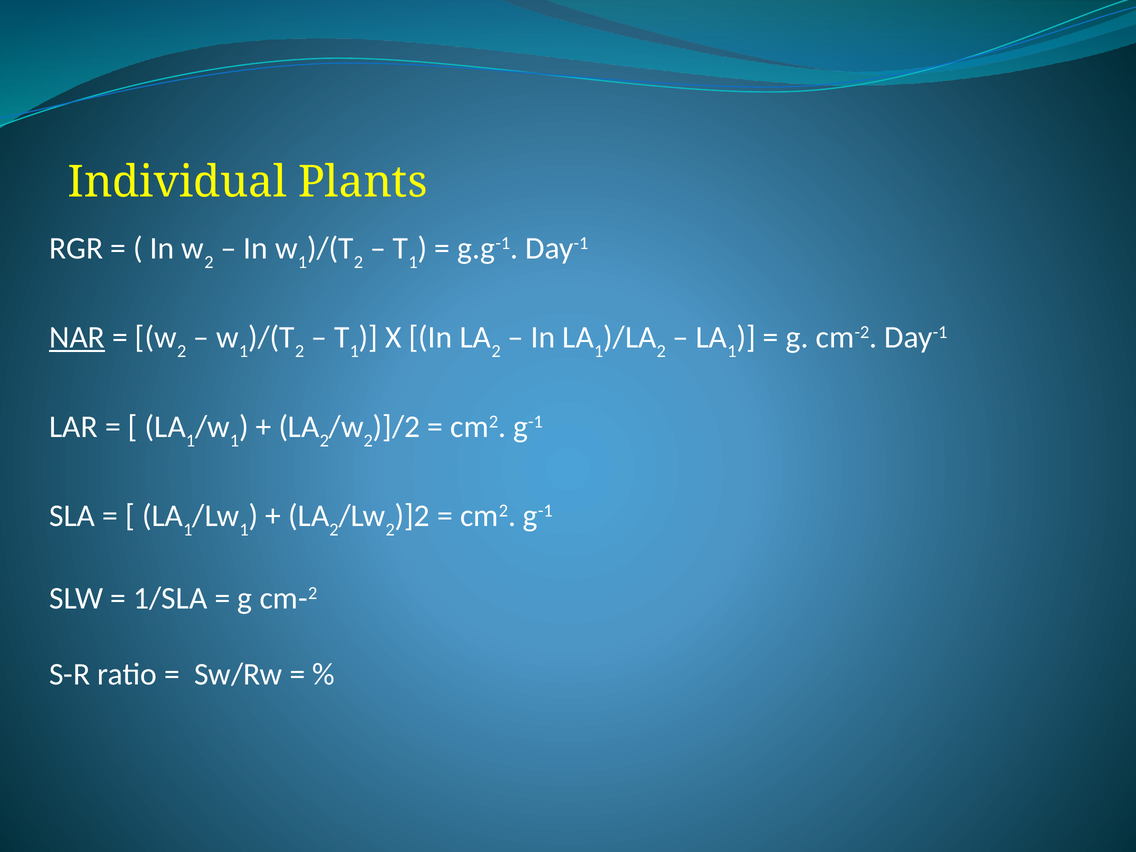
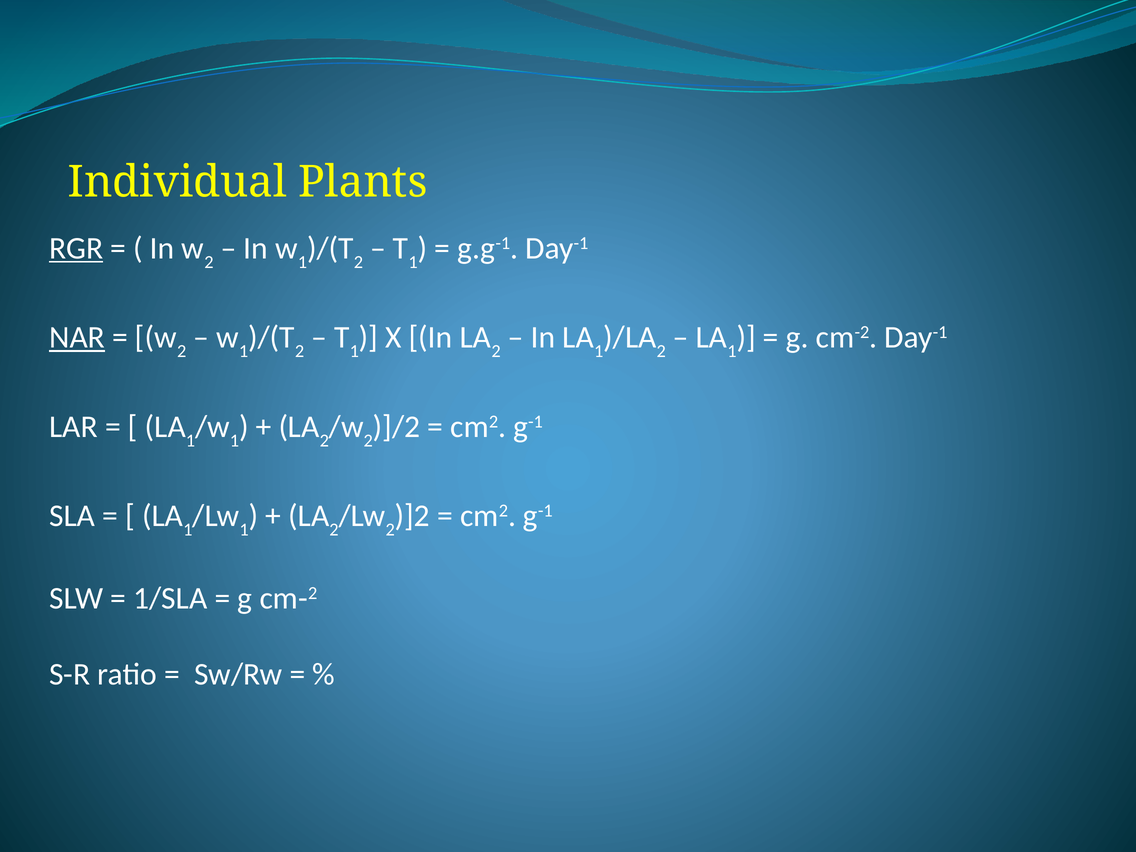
RGR underline: none -> present (76, 248)
